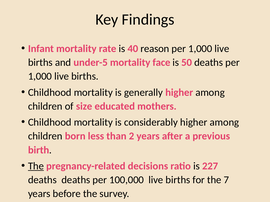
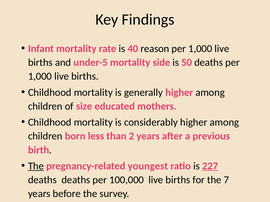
face: face -> side (161, 63)
decisions: decisions -> youngest (148, 166)
227 underline: none -> present (210, 166)
